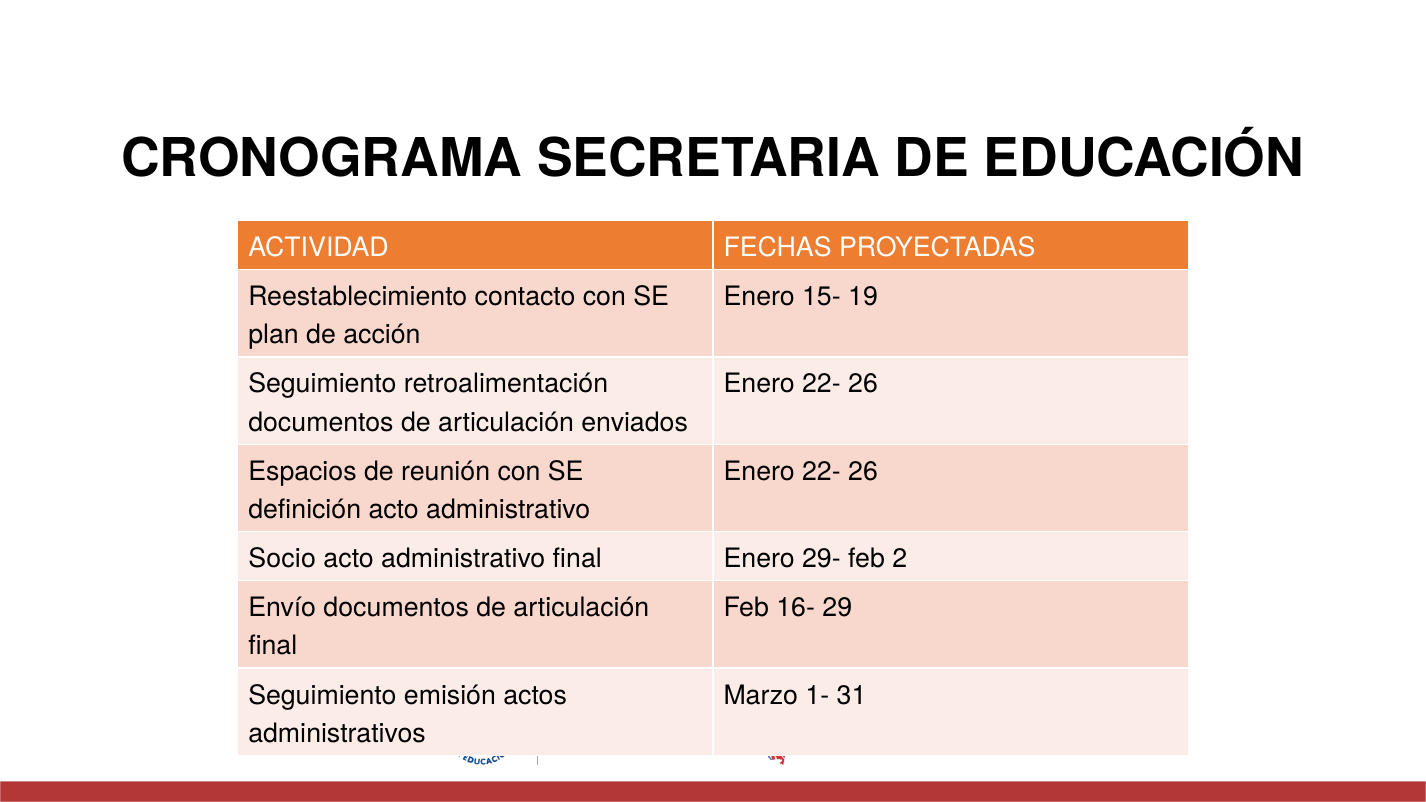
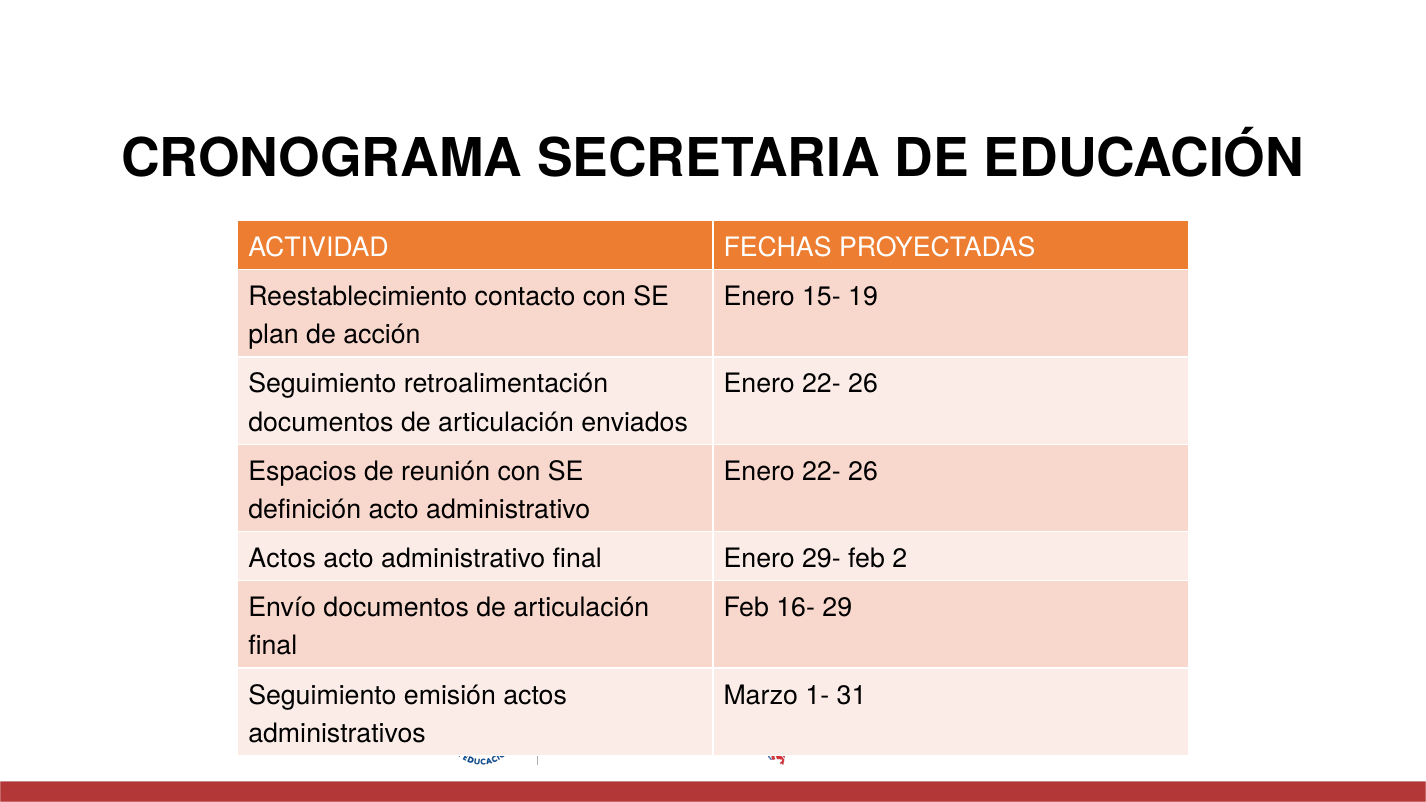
Socio: Socio -> Actos (282, 559)
